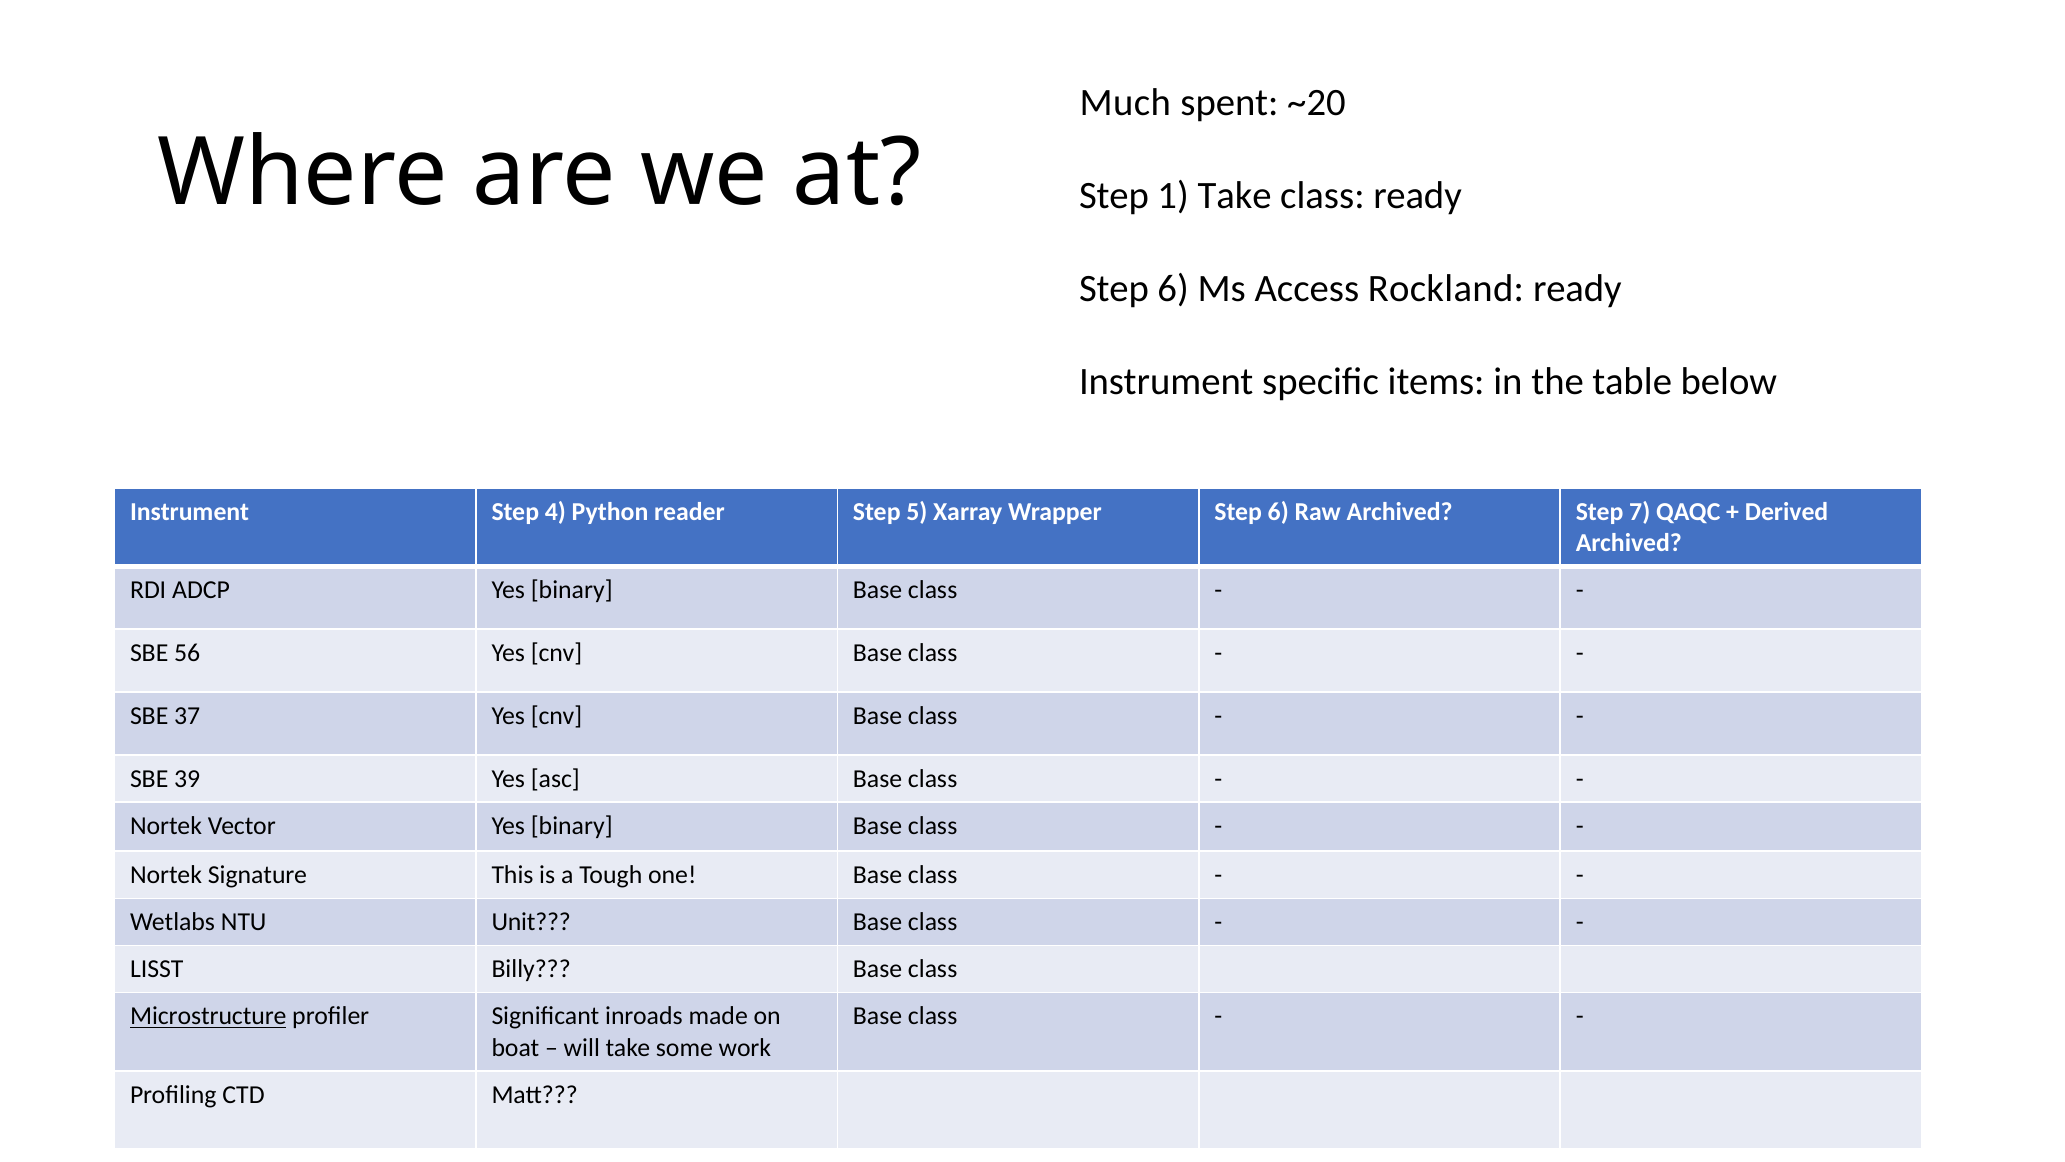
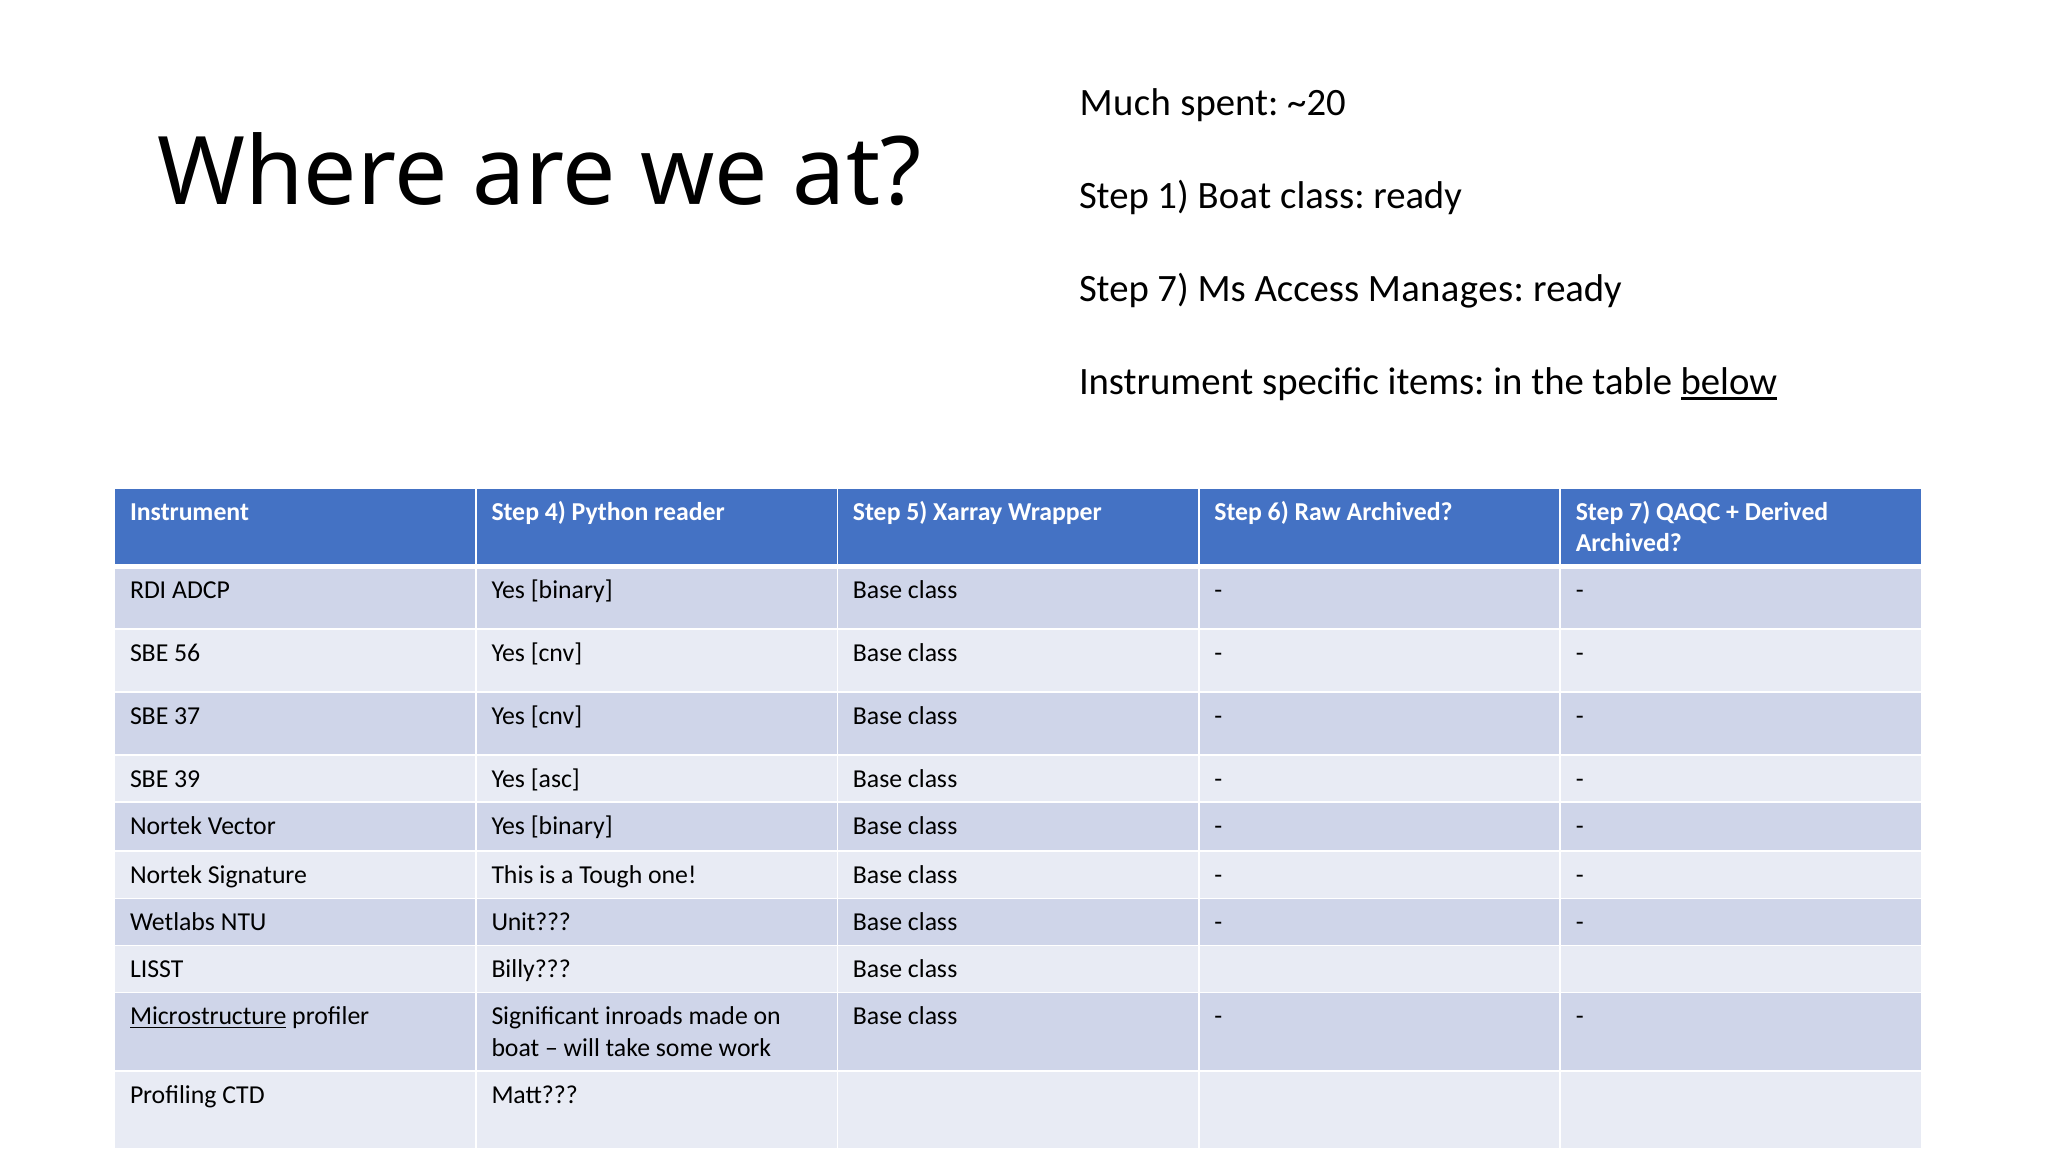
1 Take: Take -> Boat (1234, 196)
6: 6 -> 7 (1173, 289)
Rockland: Rockland -> Manages (1446, 289)
below underline: none -> present (1729, 382)
